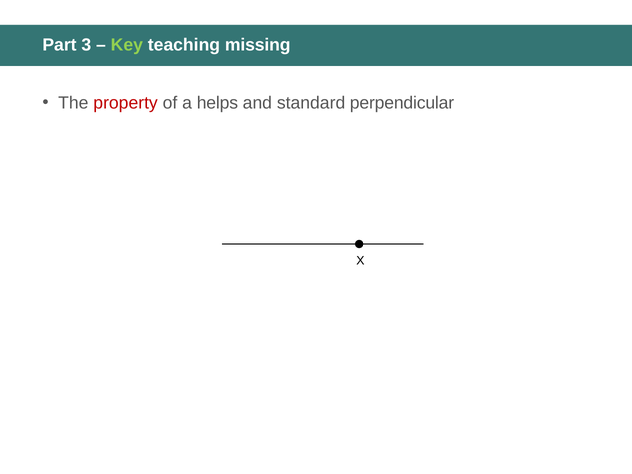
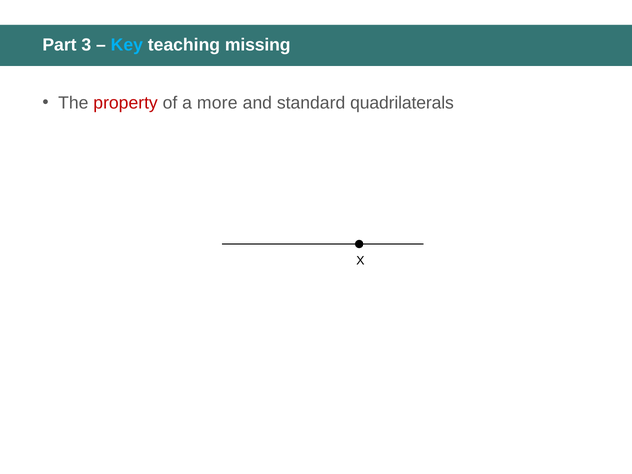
Key colour: light green -> light blue (127, 45)
helps: helps -> more (217, 103)
perpendicular: perpendicular -> quadrilaterals (402, 103)
